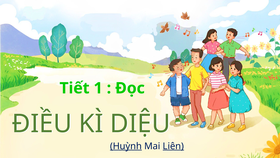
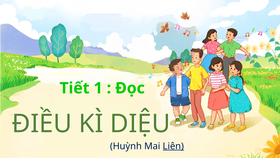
Huỳnh underline: present -> none (126, 146)
